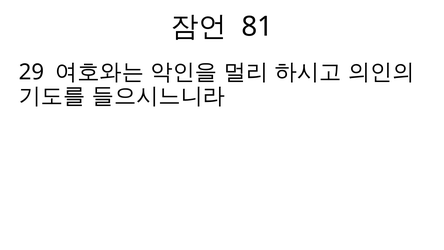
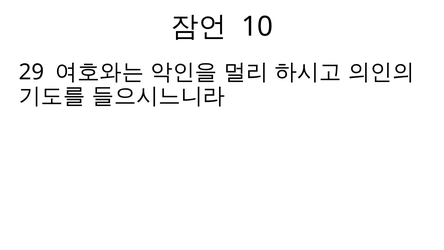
81: 81 -> 10 (257, 27)
